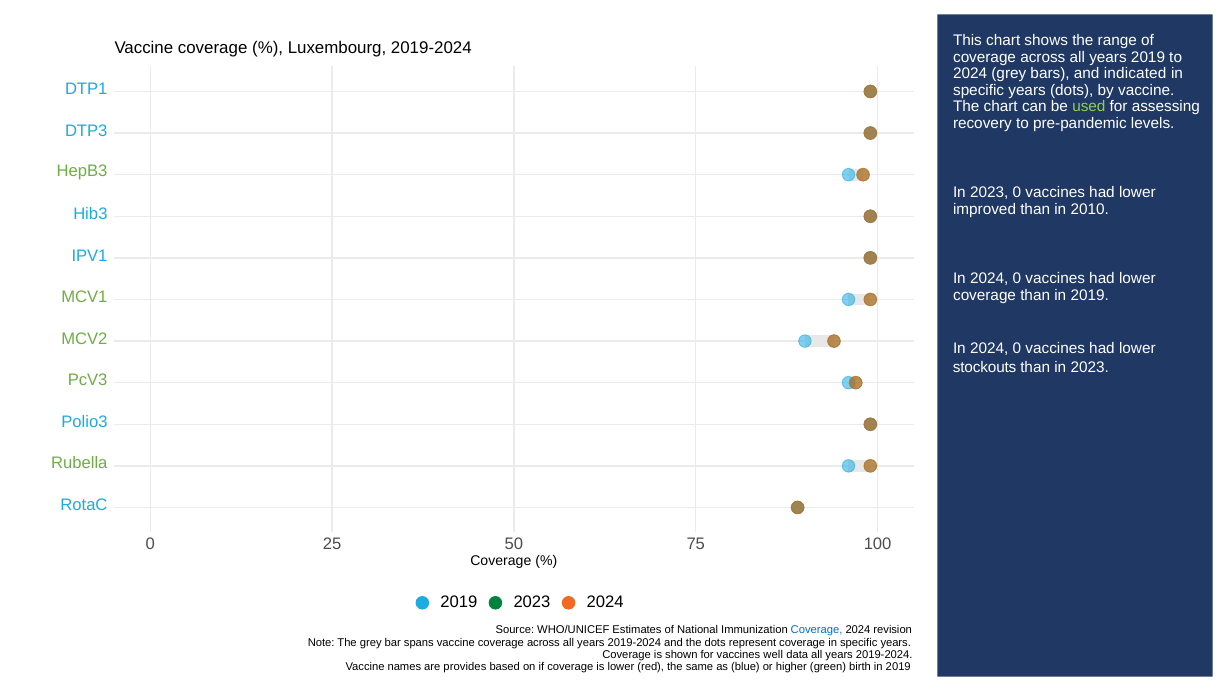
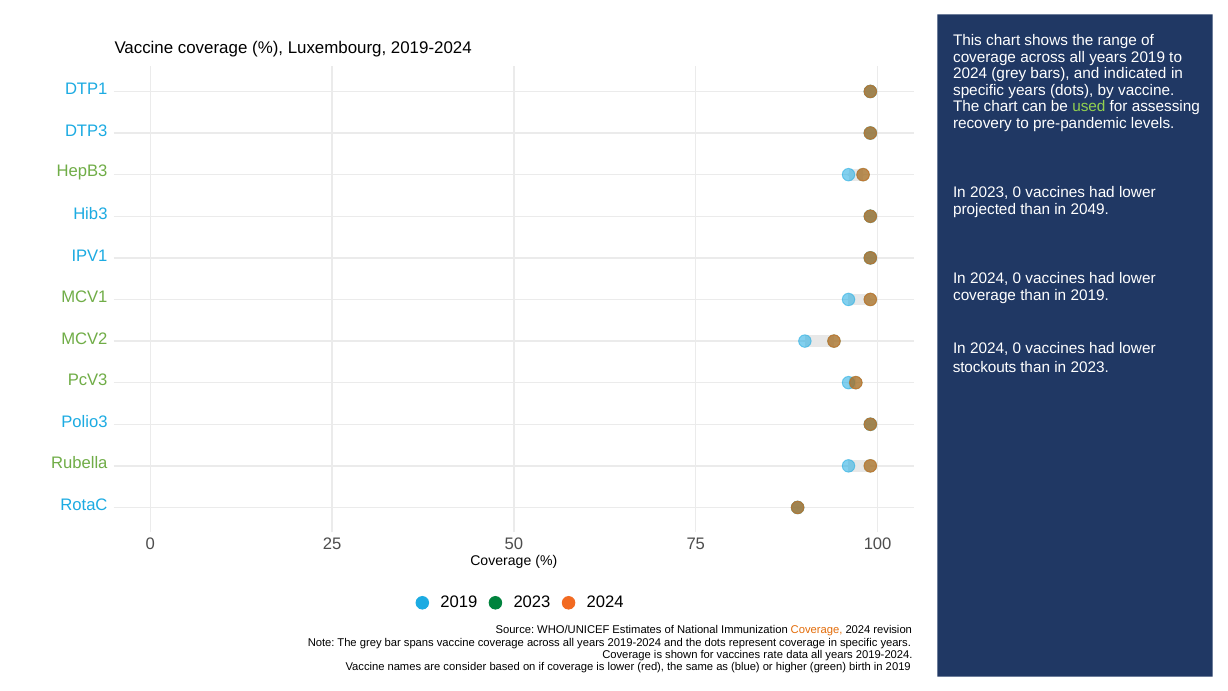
improved: improved -> projected (985, 209)
2010: 2010 -> 2049 (1090, 209)
Coverage colour: blue -> orange (817, 630)
well: well -> rate (773, 654)
provides: provides -> consider (465, 667)
